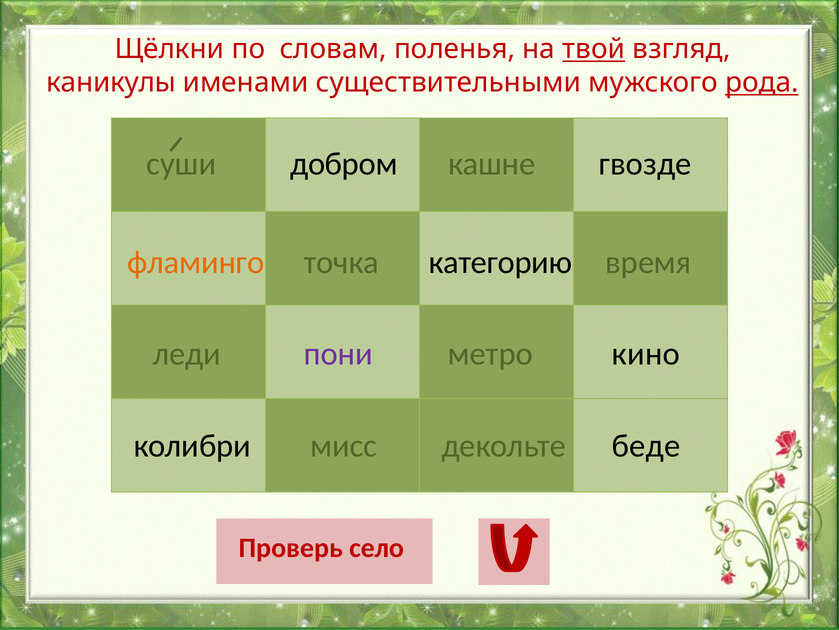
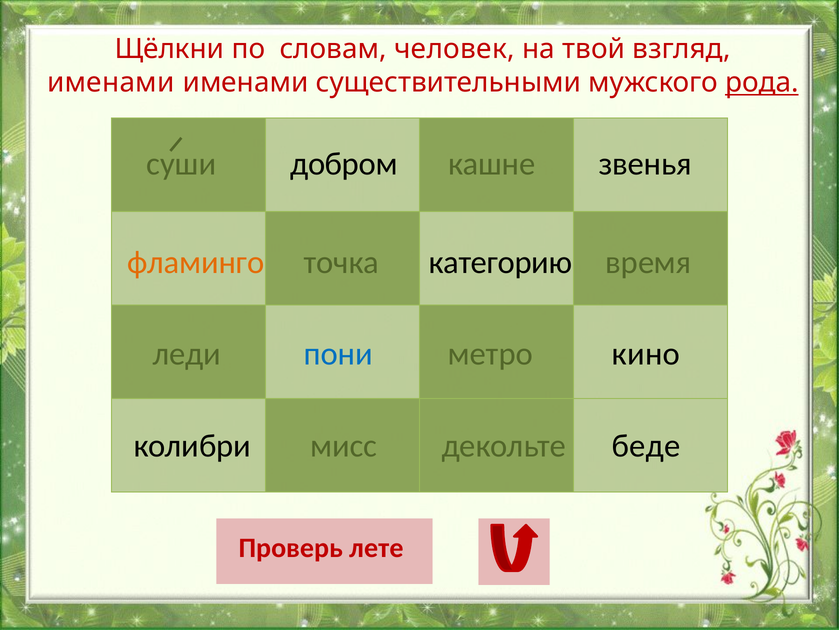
поленья: поленья -> человек (454, 49)
твой underline: present -> none (594, 49)
каникулы: каникулы -> именами (111, 83)
гвозде: гвозде -> звенья (645, 164)
пони colour: purple -> blue (338, 354)
село: село -> лете (376, 547)
